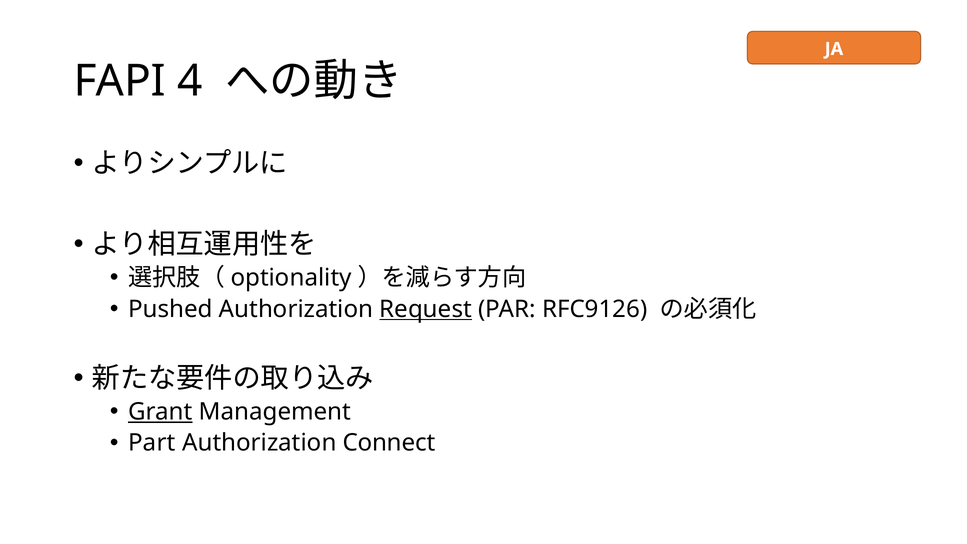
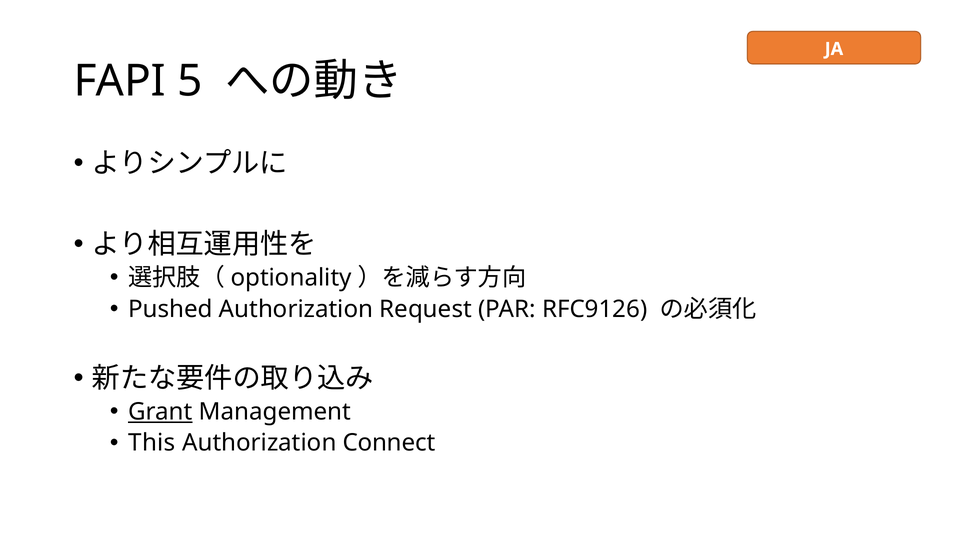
4: 4 -> 5 (190, 81)
Request underline: present -> none (426, 309)
Part: Part -> This (152, 443)
